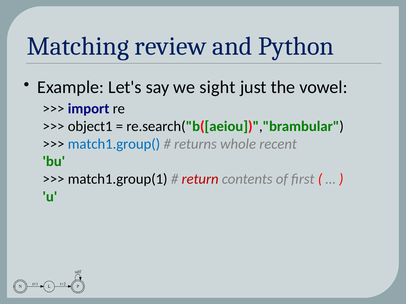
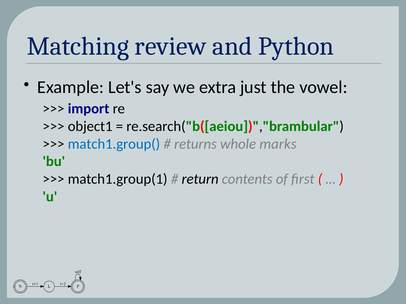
sight: sight -> extra (218, 87)
recent: recent -> marks (278, 144)
return colour: red -> black (200, 179)
